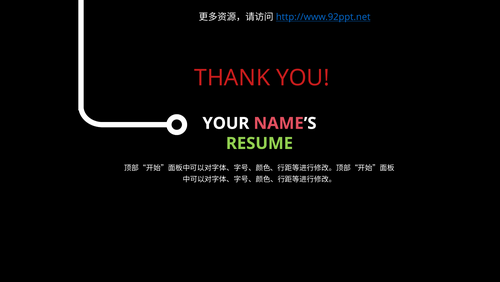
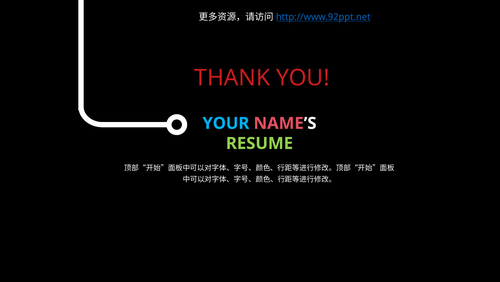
YOUR colour: white -> light blue (226, 123)
